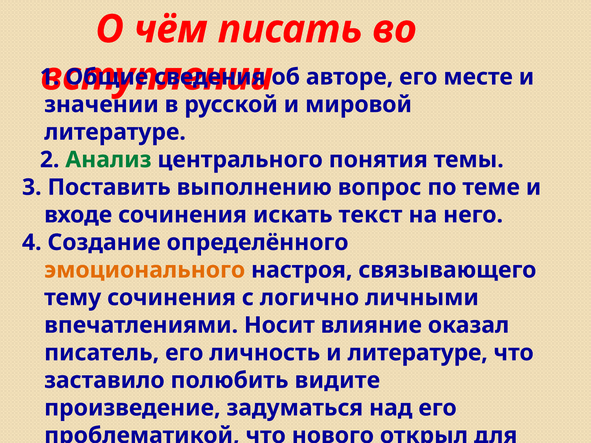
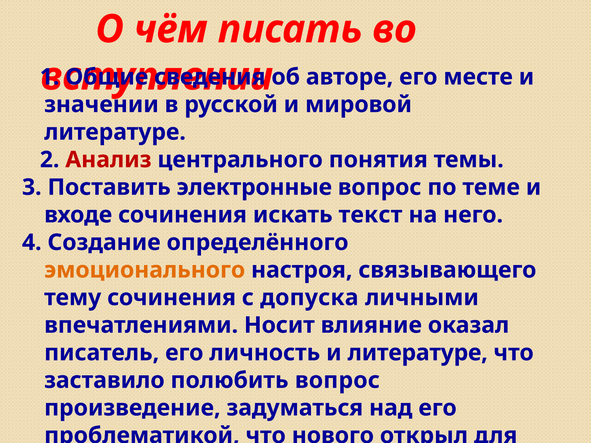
Анализ colour: green -> red (108, 160)
выполнению: выполнению -> электронные (254, 187)
логично: логично -> допуска (309, 298)
полюбить видите: видите -> вопрос (337, 381)
